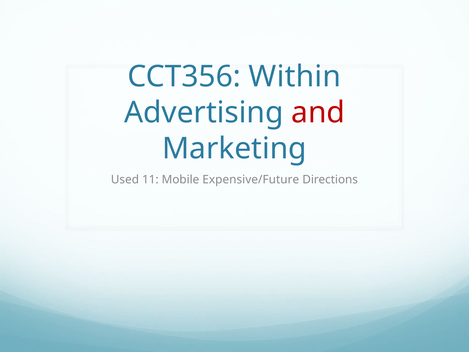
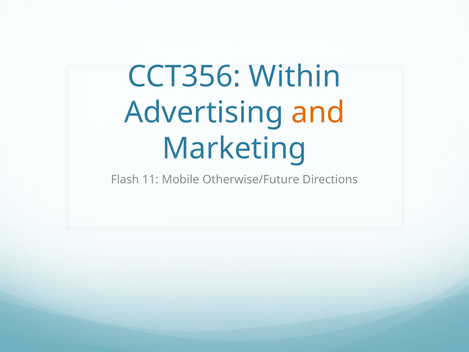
and colour: red -> orange (318, 112)
Used: Used -> Flash (125, 179)
Expensive/Future: Expensive/Future -> Otherwise/Future (251, 179)
